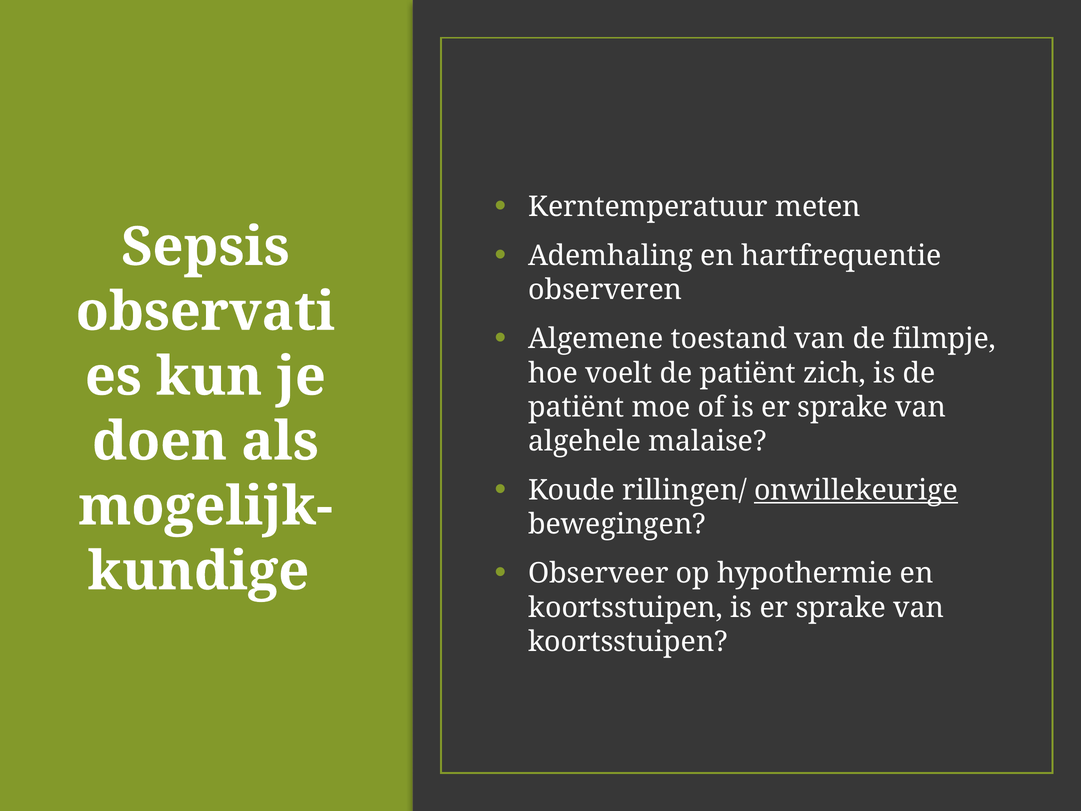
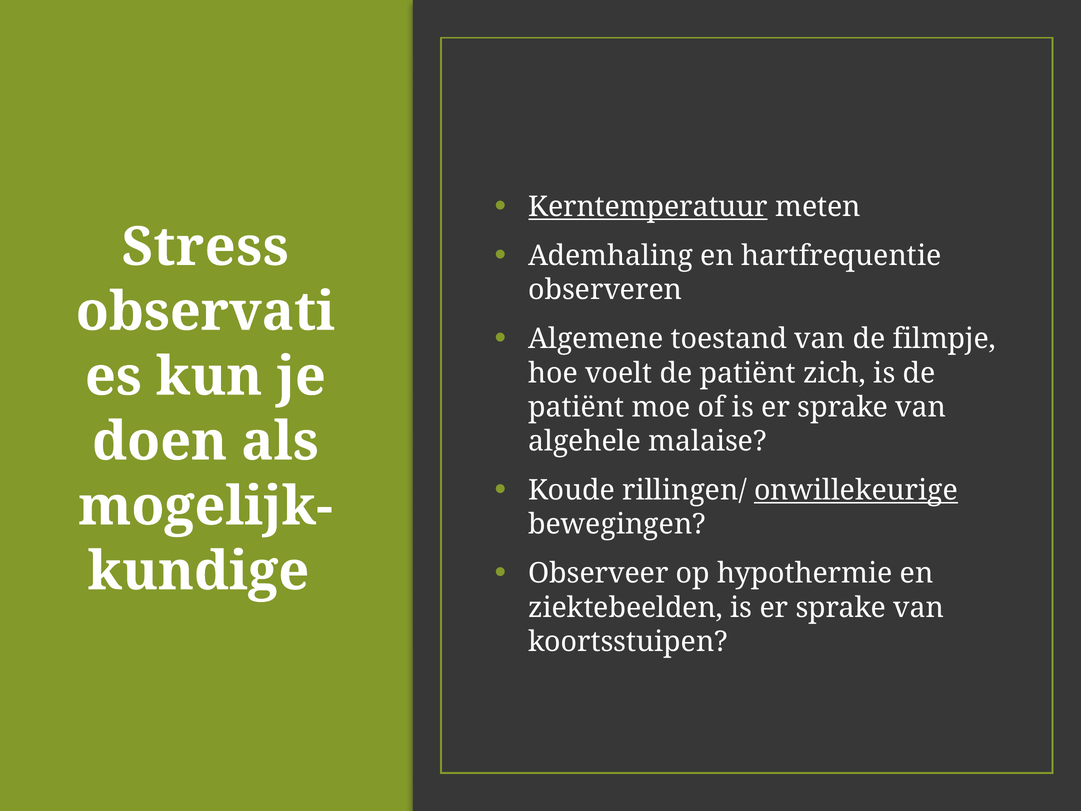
Kerntemperatuur underline: none -> present (648, 207)
Sepsis: Sepsis -> Stress (205, 247)
koortsstuipen: koortsstuipen -> ziektebeelden (626, 607)
